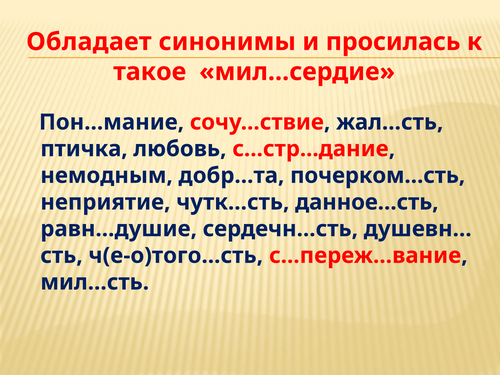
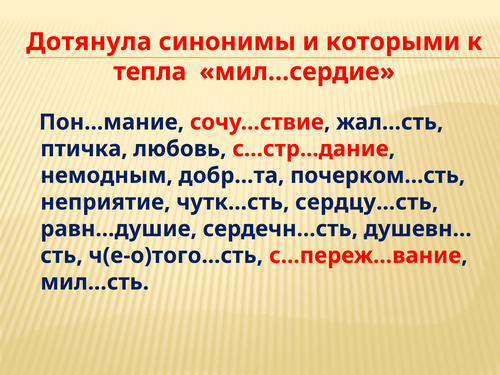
Обладает: Обладает -> Дотянула (89, 42)
просилась: просилась -> которыми (393, 42)
такое: такое -> тепла (150, 72)
данное…сть: данное…сть -> сердцу…сть (367, 202)
